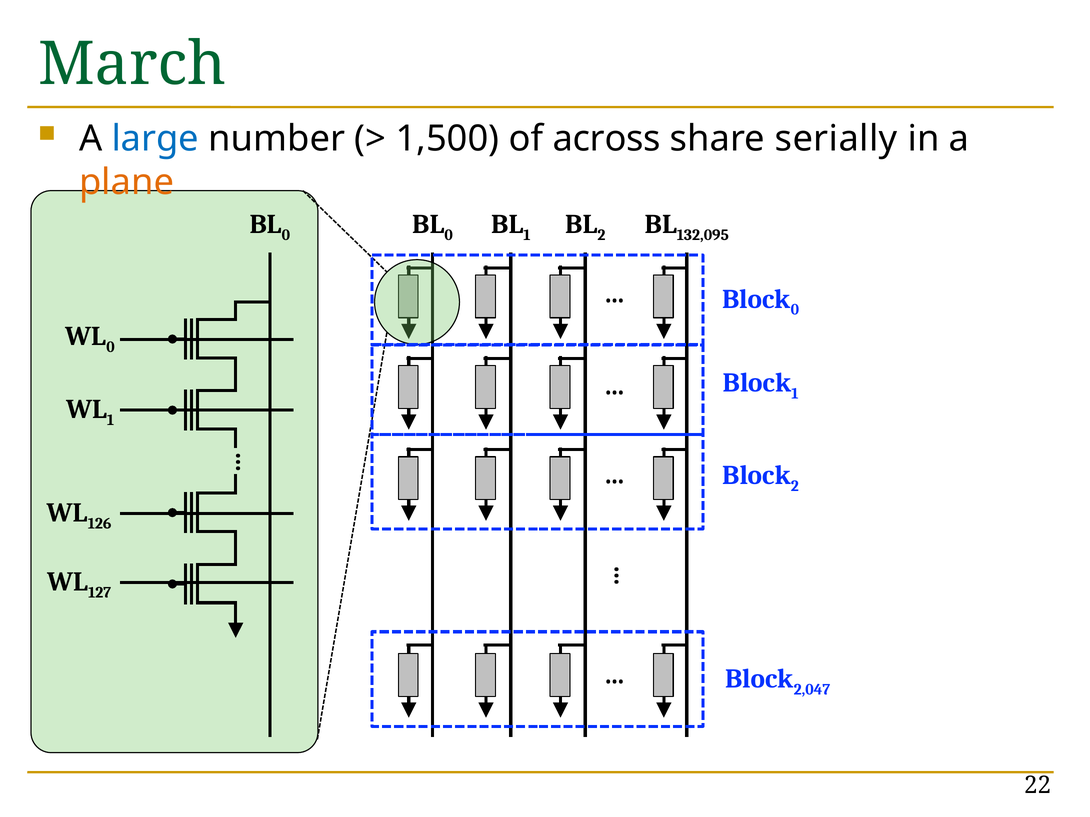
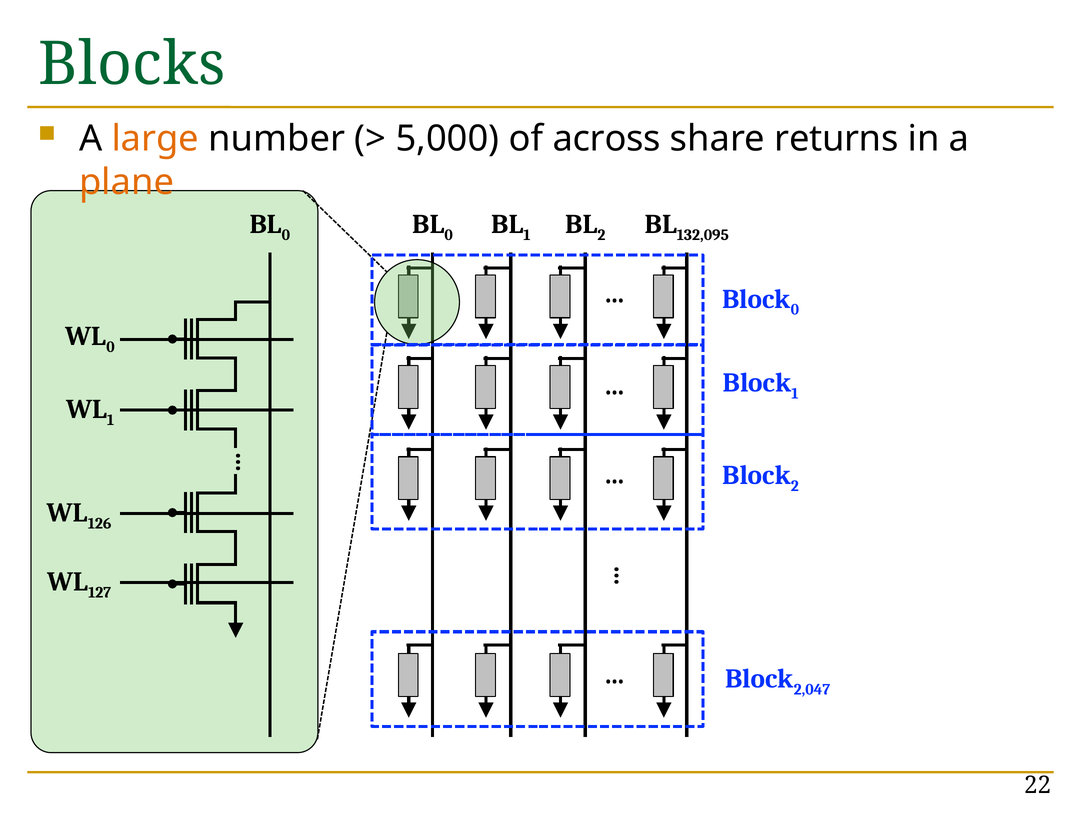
March: March -> Blocks (132, 64)
large colour: blue -> orange (155, 139)
1,500: 1,500 -> 5,000 (447, 139)
serially: serially -> returns (836, 139)
